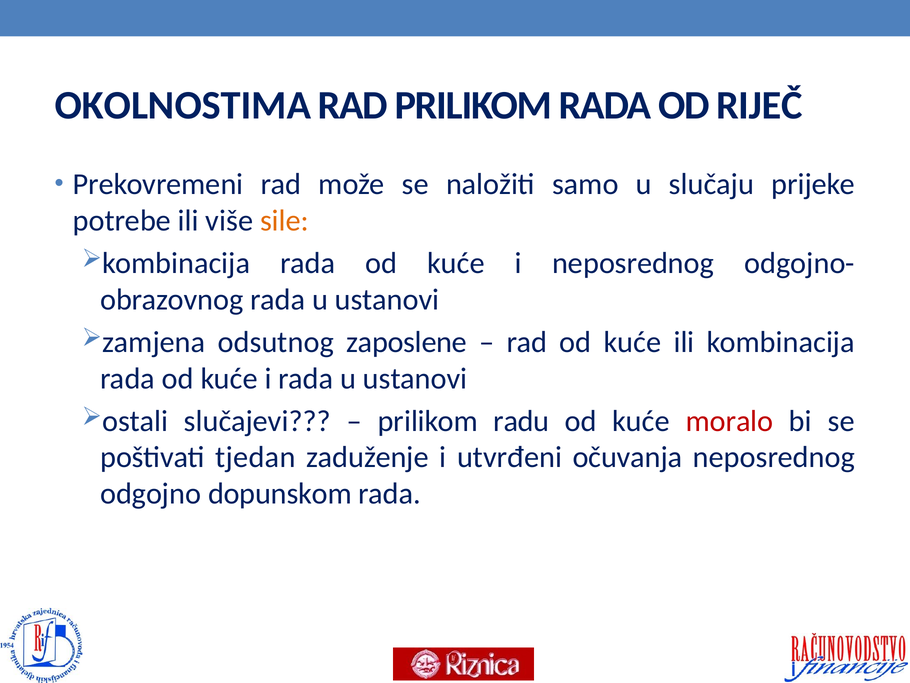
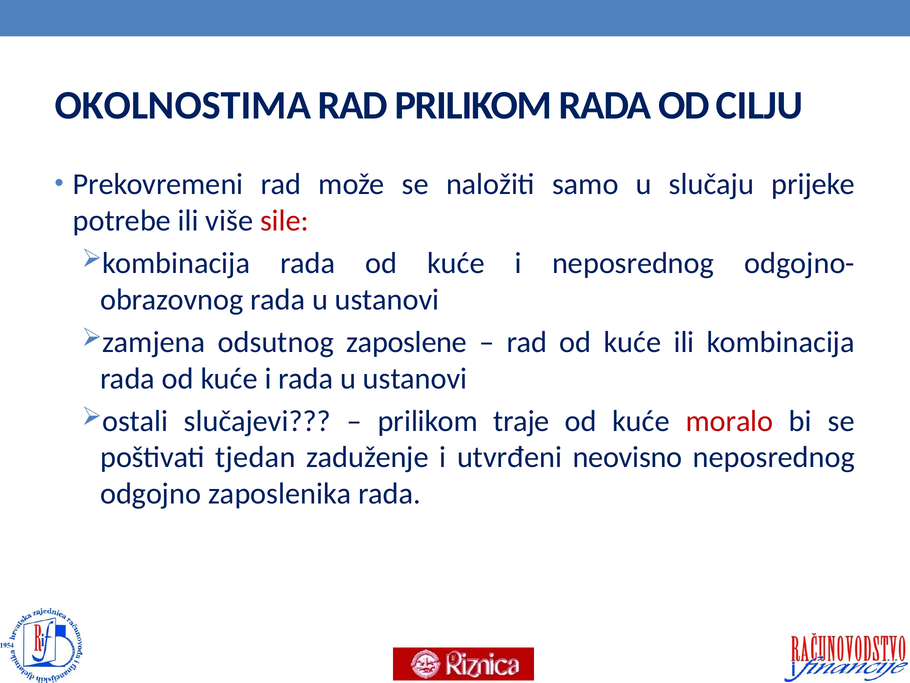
RIJEČ: RIJEČ -> CILJU (759, 105)
sile colour: orange -> red (285, 221)
radu: radu -> traje (521, 421)
očuvanja: očuvanja -> neovisno (628, 457)
dopunskom: dopunskom -> zaposlenika (280, 493)
